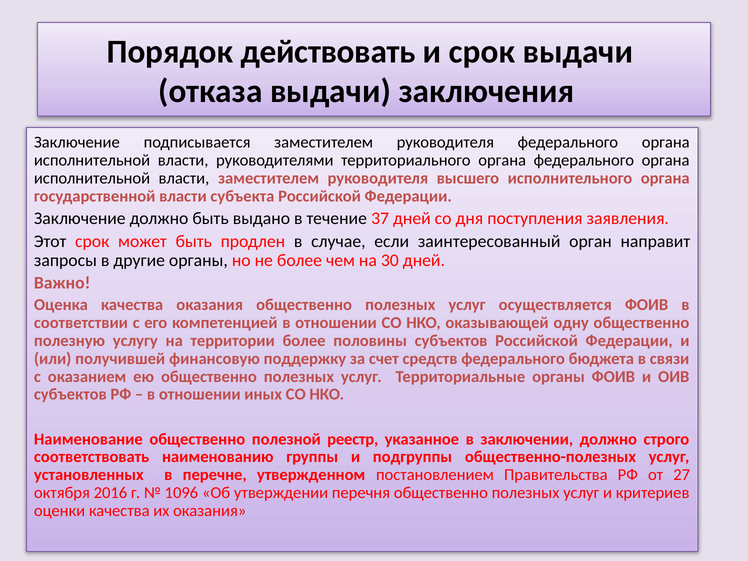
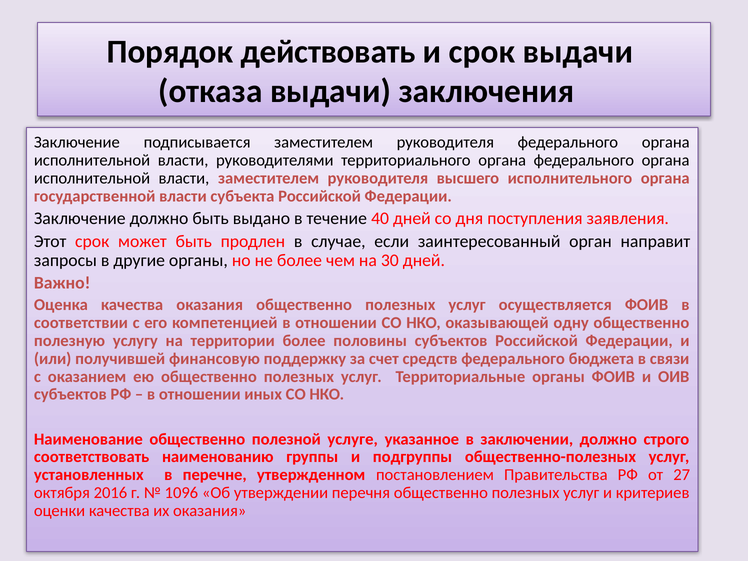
37: 37 -> 40 (380, 218)
реестр: реестр -> услуге (353, 439)
